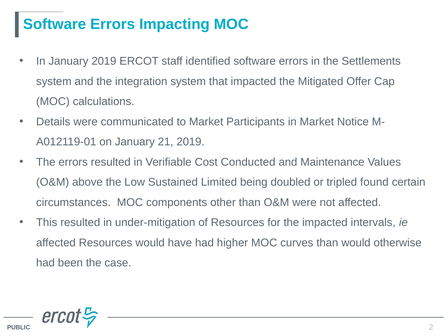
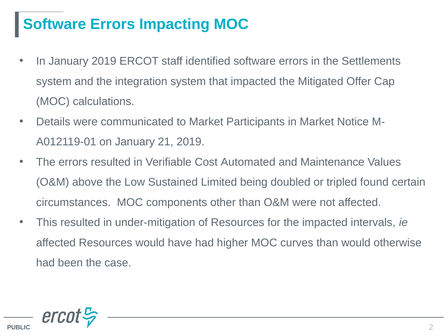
Conducted: Conducted -> Automated (248, 162)
